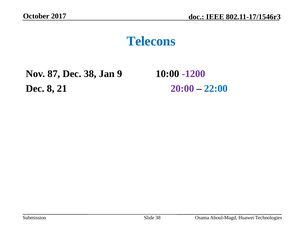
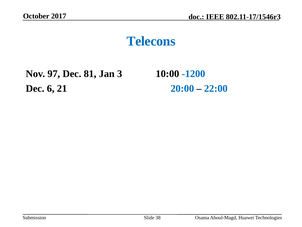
87: 87 -> 97 (54, 74)
Dec 38: 38 -> 81 (90, 74)
9: 9 -> 3 (120, 74)
-1200 colour: purple -> blue (193, 74)
8: 8 -> 6 (51, 88)
20:00 colour: purple -> blue (182, 88)
